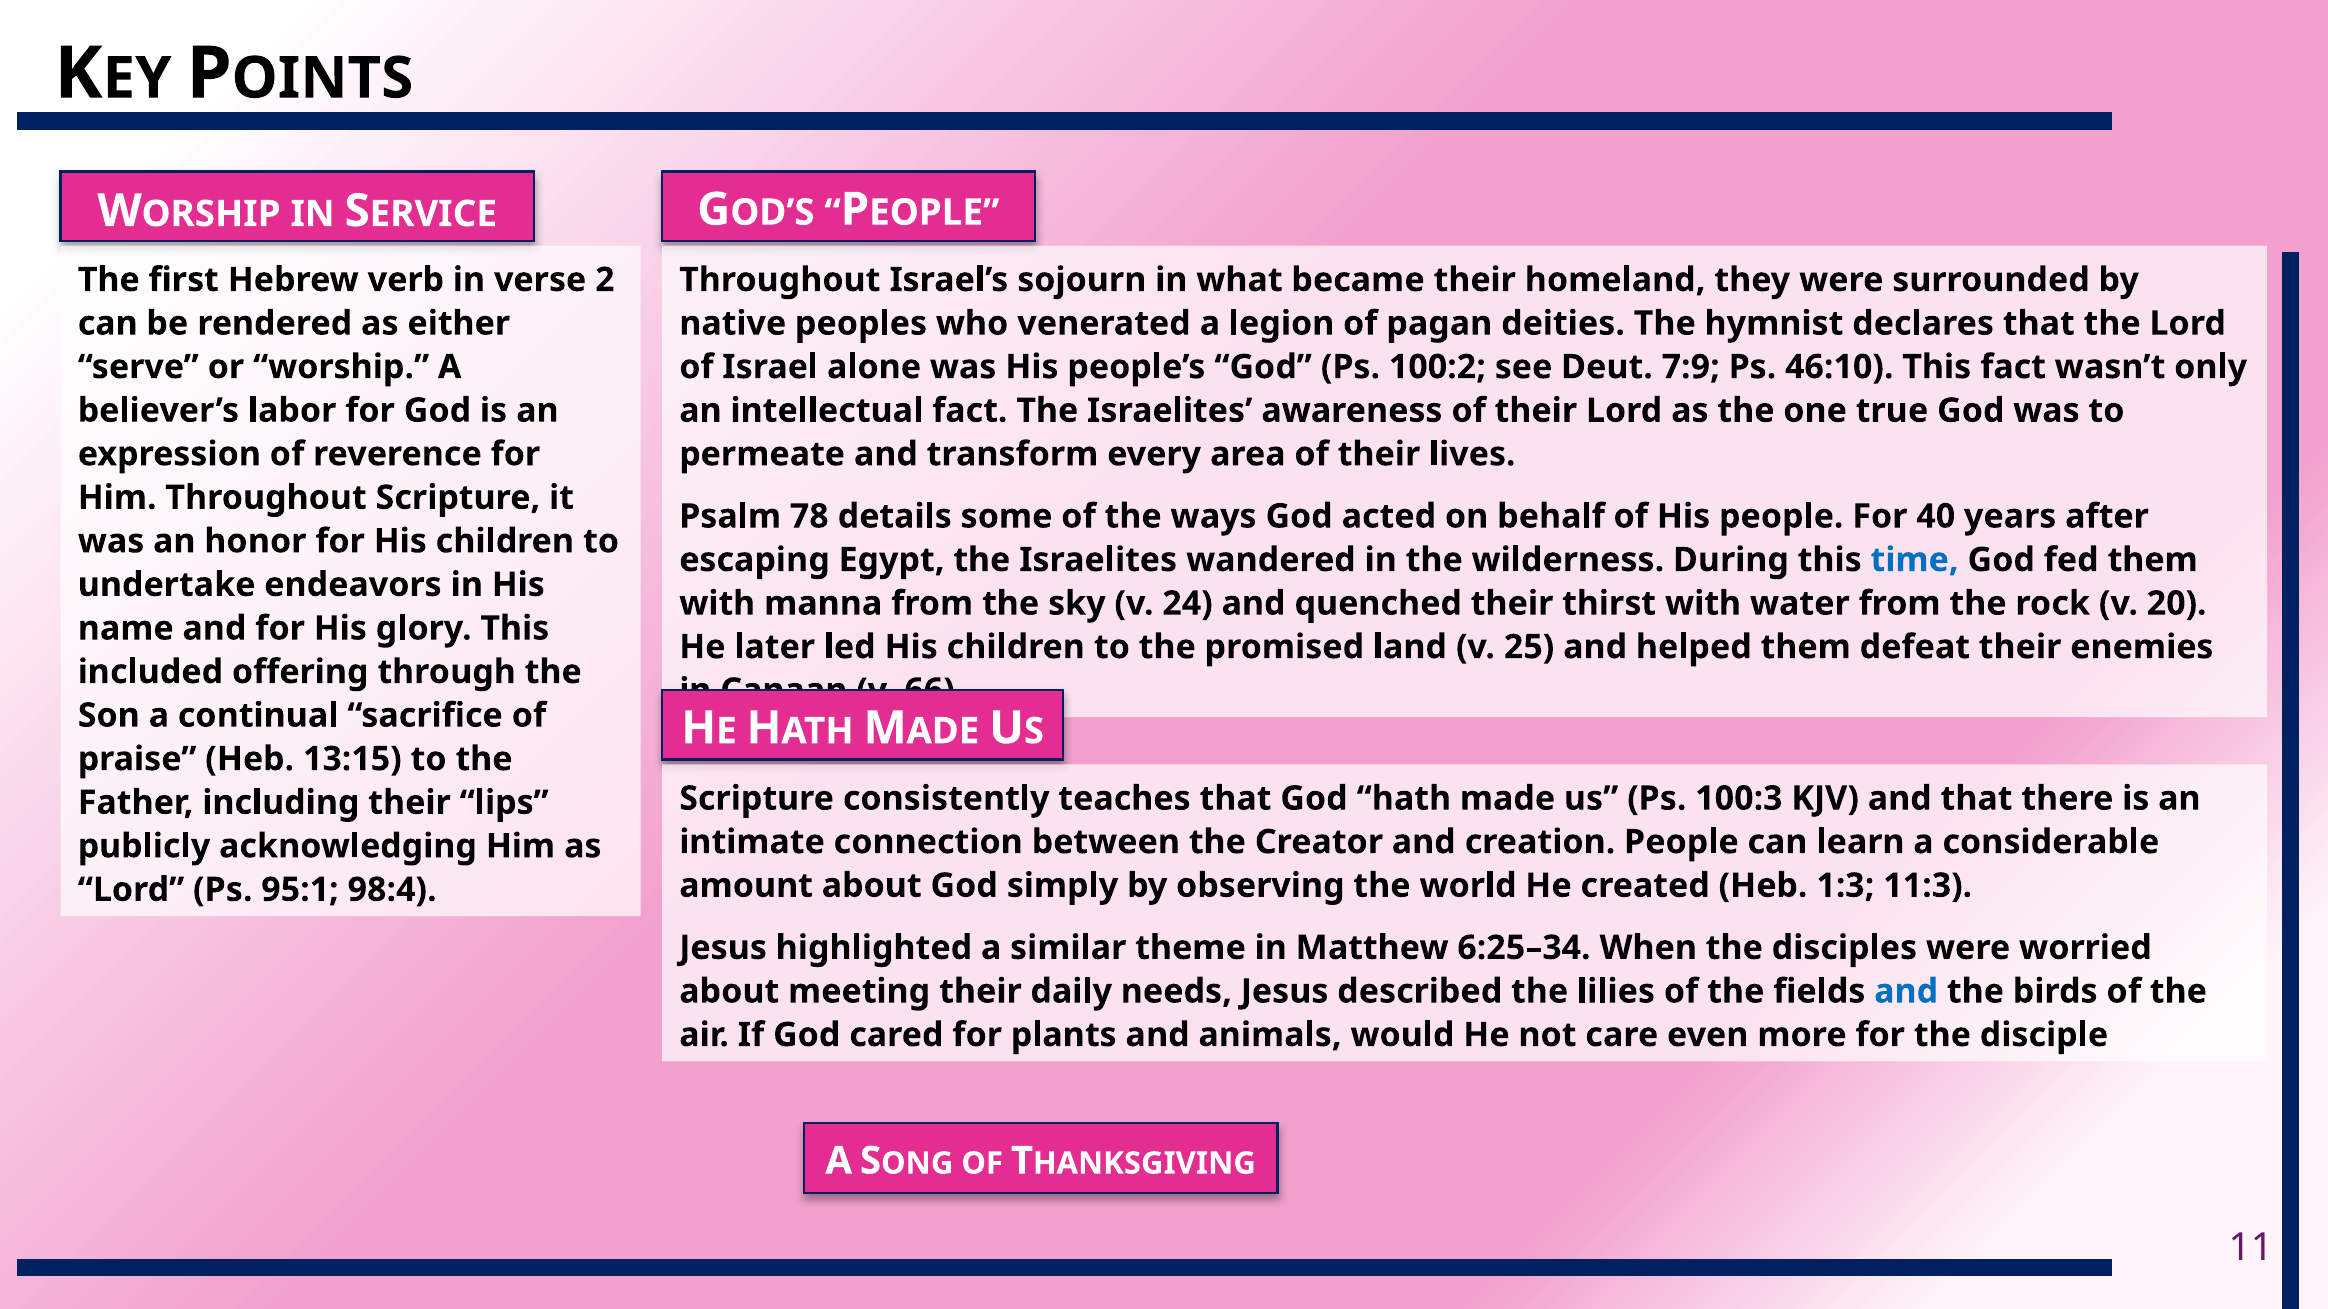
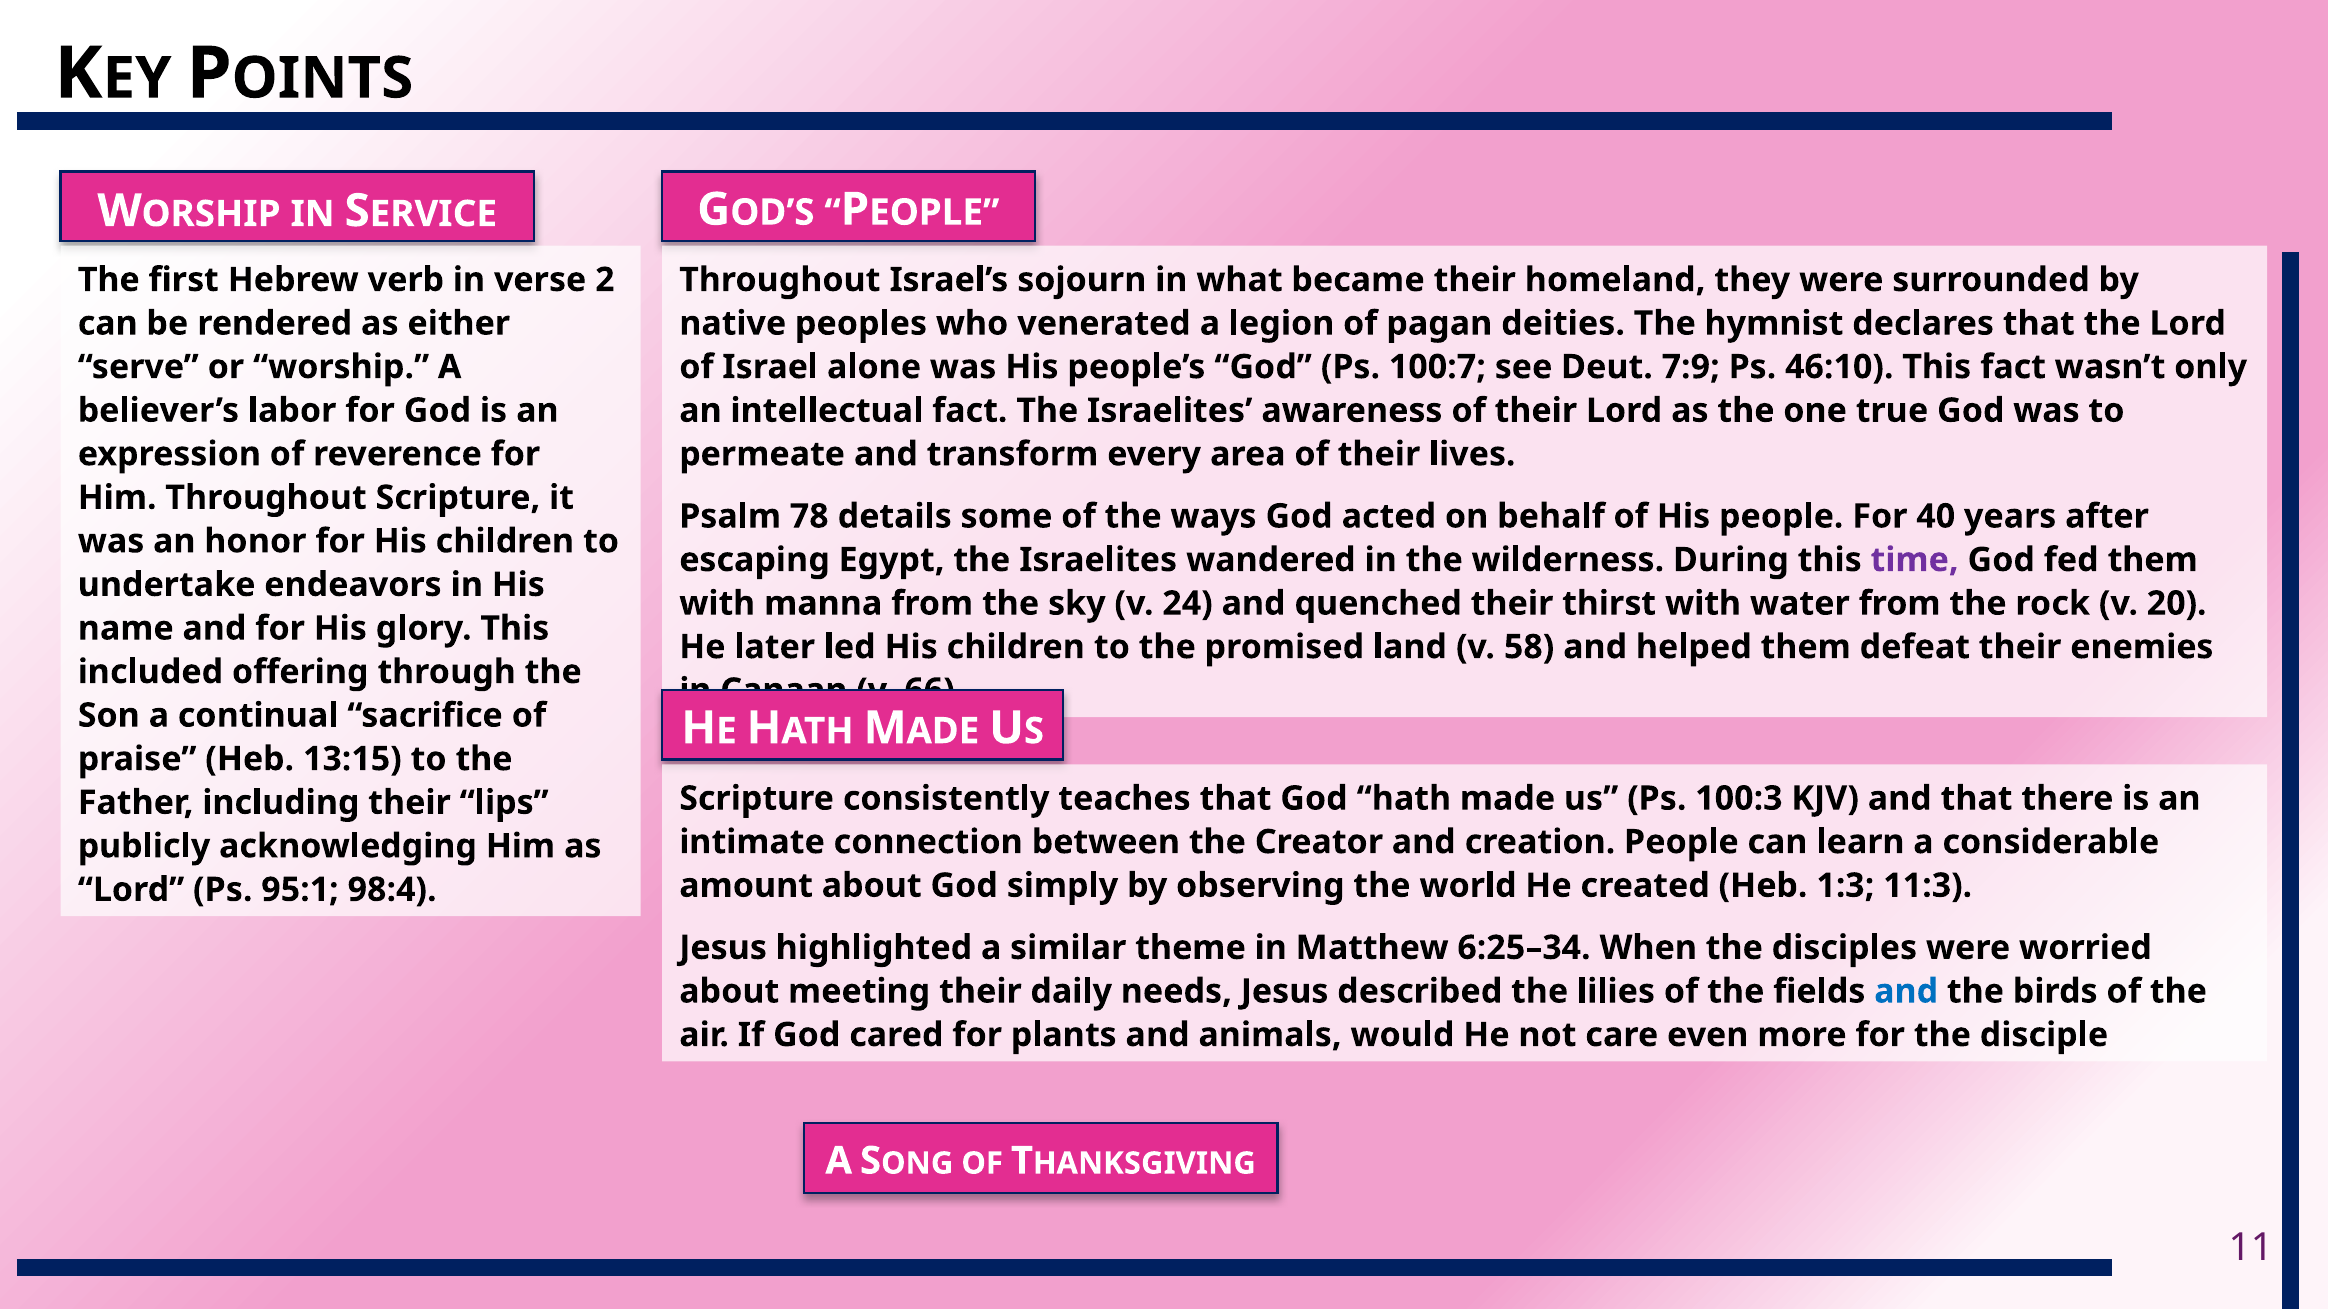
100:2: 100:2 -> 100:7 (1437, 367)
time colour: blue -> purple (1915, 560)
25: 25 -> 58 (1529, 647)
